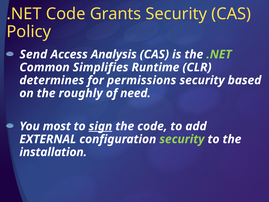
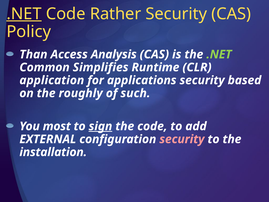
.NET underline: none -> present (24, 14)
Grants: Grants -> Rather (116, 14)
Send: Send -> Than (33, 54)
determines: determines -> application (52, 80)
permissions: permissions -> applications (142, 80)
need: need -> such (135, 93)
security colour: light green -> pink (182, 139)
